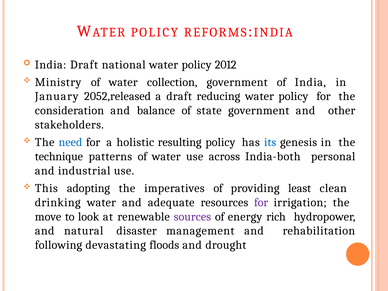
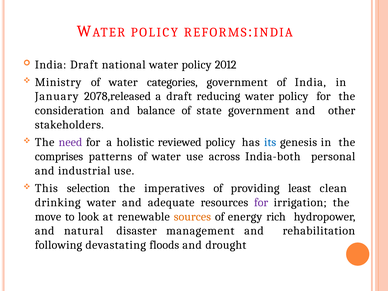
collection: collection -> categories (172, 82)
2052,released: 2052,released -> 2078,released (118, 96)
need colour: blue -> purple (70, 142)
resulting: resulting -> reviewed (180, 142)
technique: technique -> comprises (59, 156)
adopting: adopting -> selection (88, 188)
sources colour: purple -> orange (192, 217)
